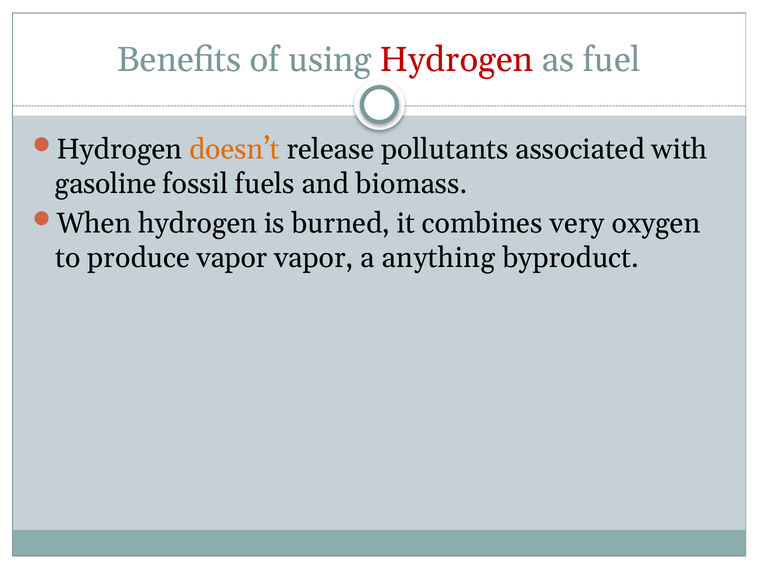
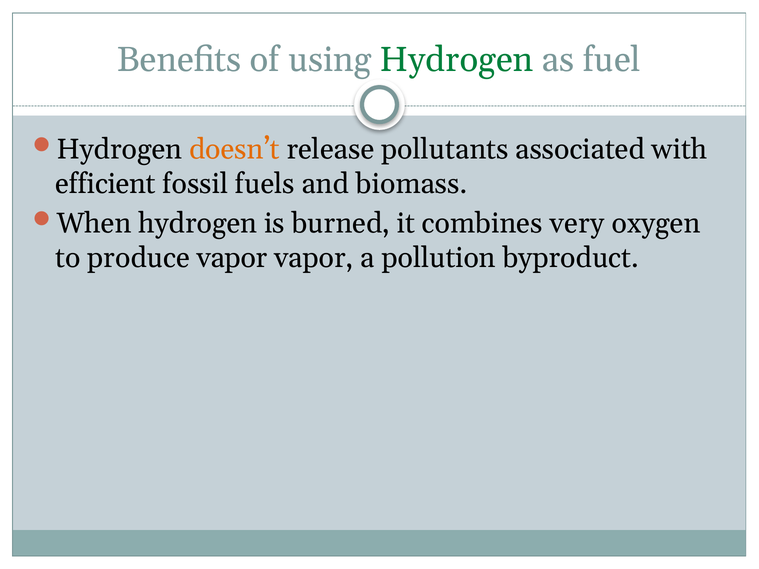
Hydrogen colour: red -> green (457, 60)
gasoline: gasoline -> efficient (106, 184)
anything: anything -> pollution (439, 258)
